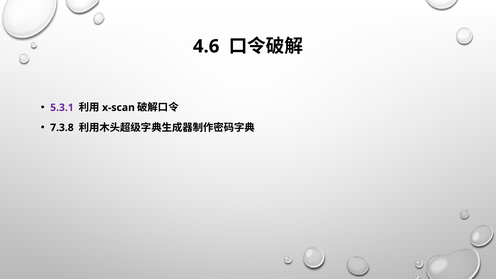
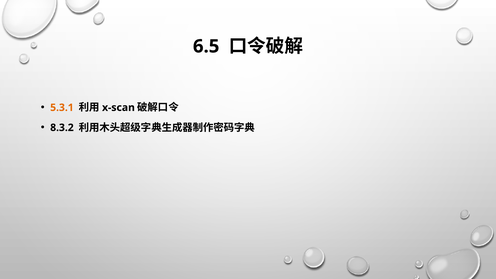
4.6: 4.6 -> 6.5 (206, 46)
5.3.1 colour: purple -> orange (62, 108)
7.3.8: 7.3.8 -> 8.3.2 (62, 128)
